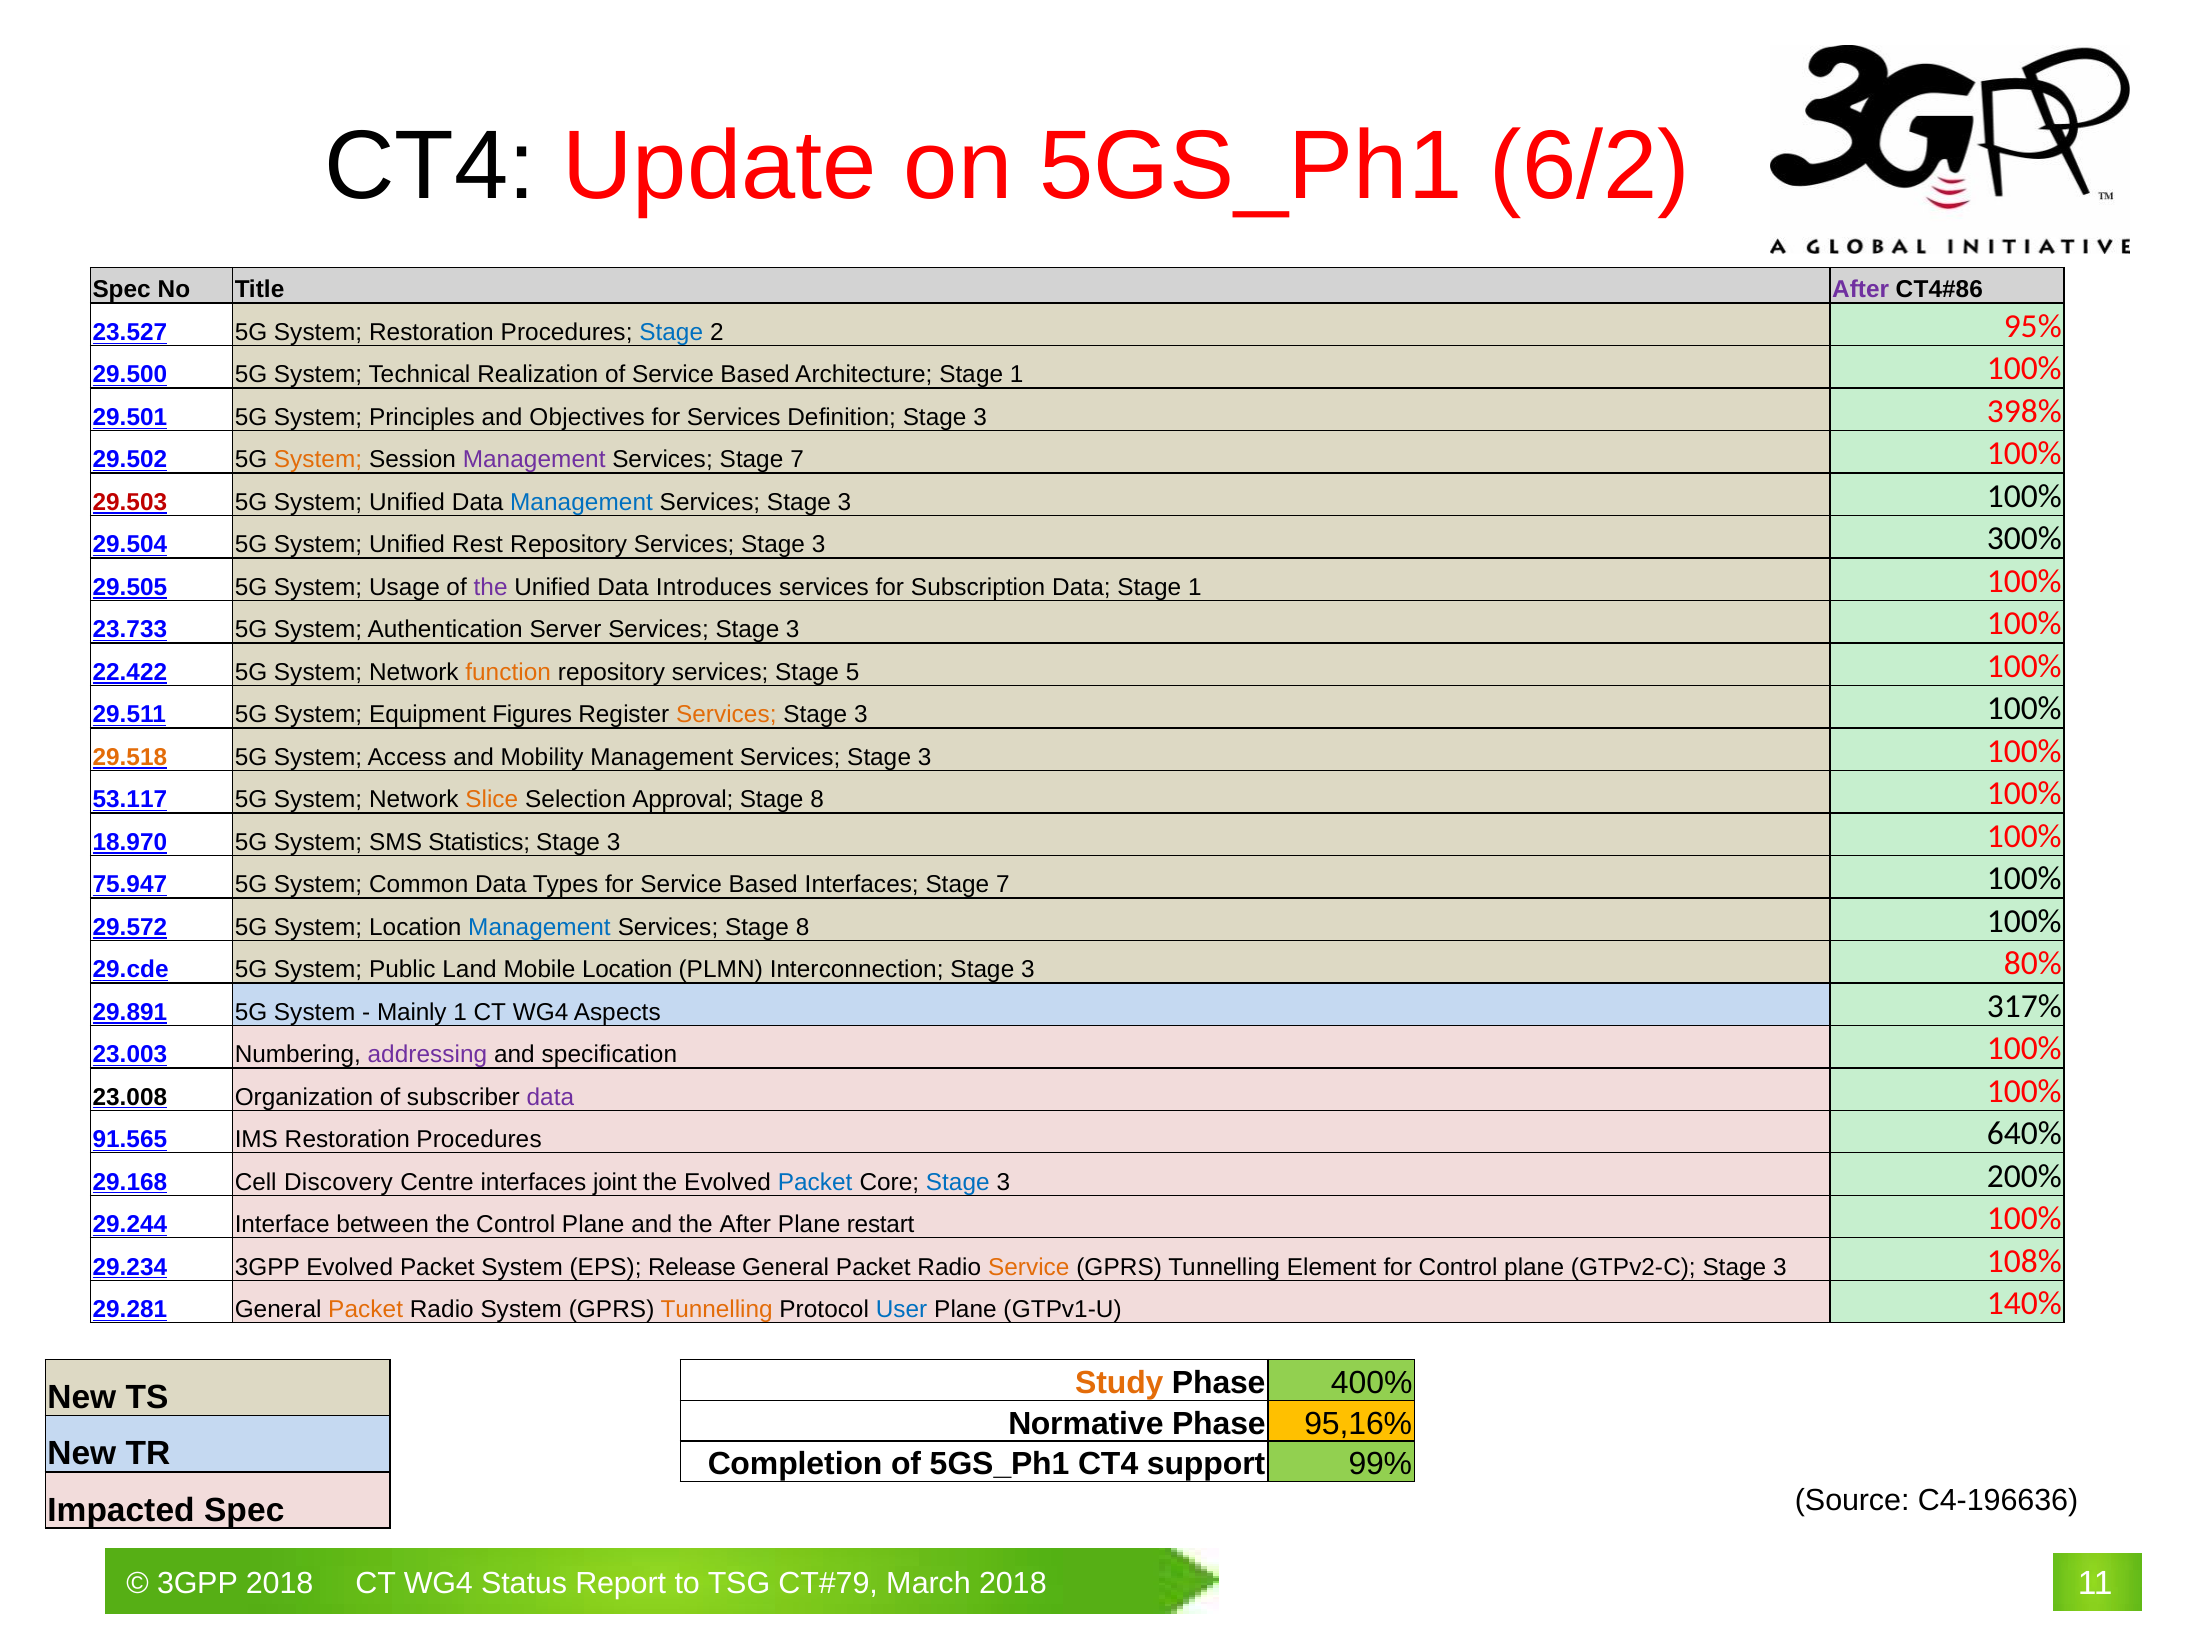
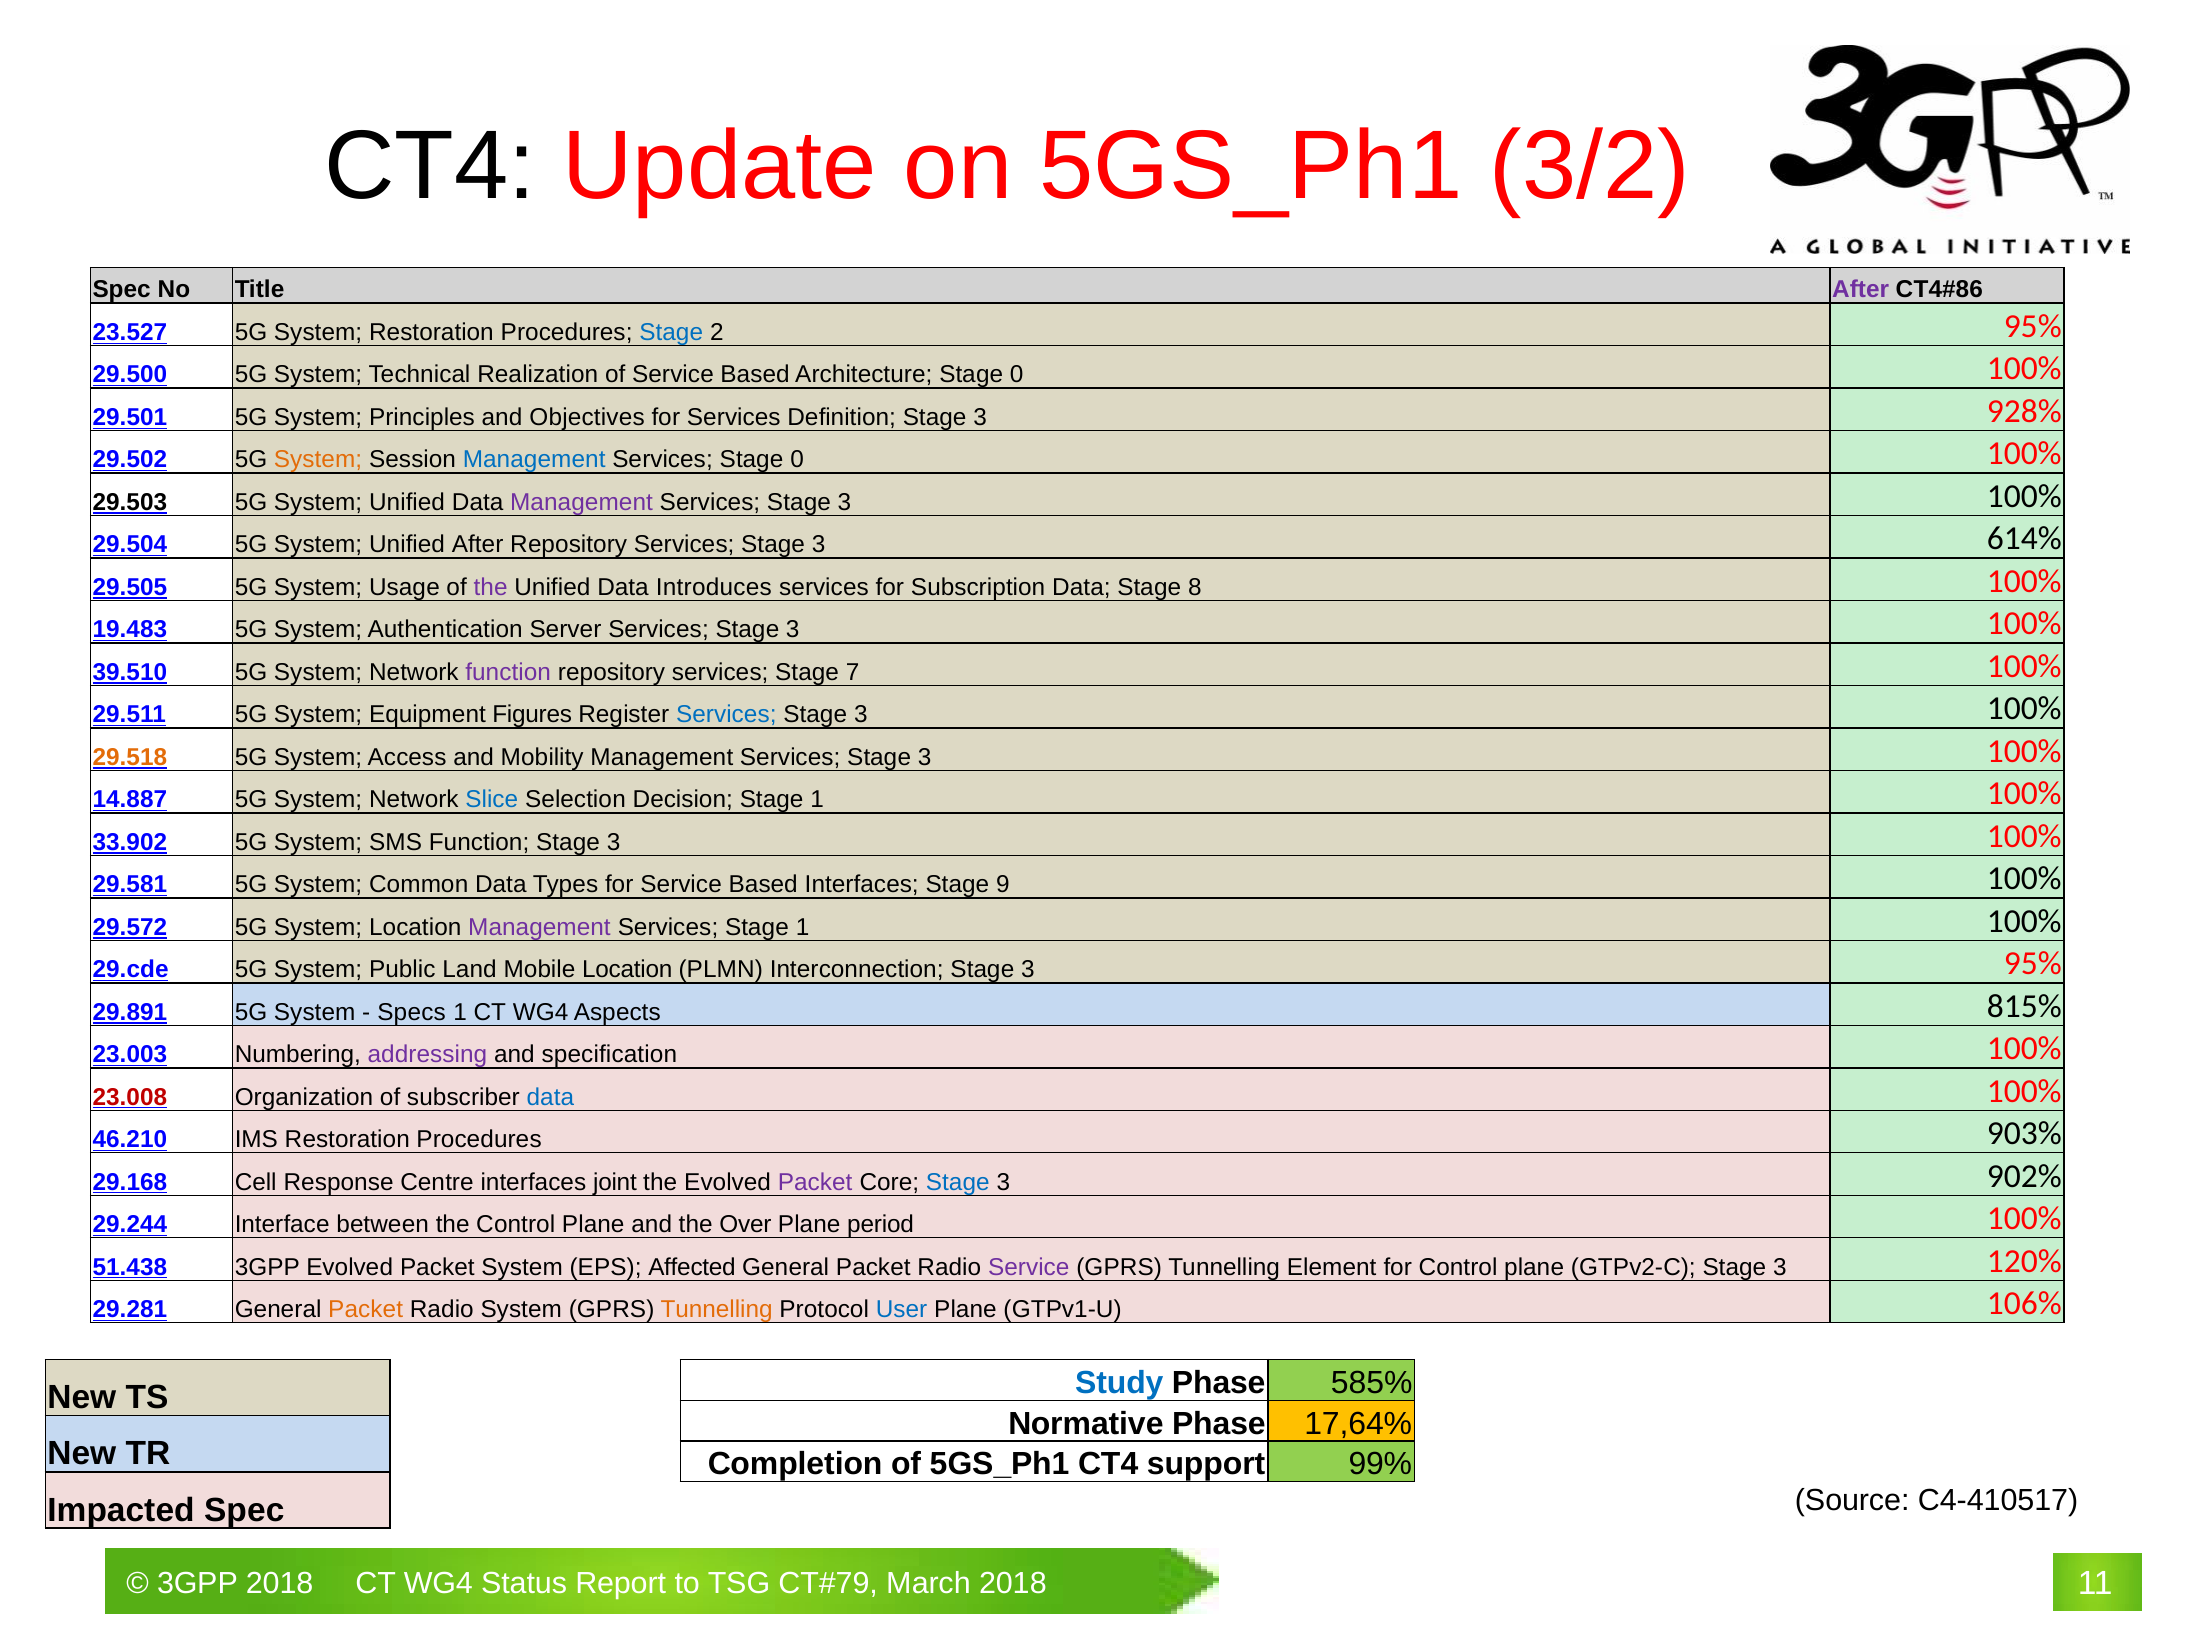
6/2: 6/2 -> 3/2 (1590, 166)
Architecture Stage 1: 1 -> 0 (1017, 375)
398%: 398% -> 928% (2024, 411)
Management colour: purple -> blue (534, 460)
Services Stage 7: 7 -> 0 (797, 460)
29.503 colour: red -> black (130, 502)
Management colour: blue -> purple (581, 502)
Unified Rest: Rest -> After (478, 545)
300%: 300% -> 614% (2024, 539)
Data Stage 1: 1 -> 8 (1195, 587)
23.733: 23.733 -> 19.483 (130, 630)
22.422: 22.422 -> 39.510 (130, 672)
function colour: orange -> purple (508, 672)
5: 5 -> 7 (853, 672)
Services colour: orange -> blue (726, 715)
53.117: 53.117 -> 14.887 (130, 800)
Slice colour: orange -> blue (492, 800)
Approval: Approval -> Decision (683, 800)
8: 8 -> 1 (817, 800)
18.970: 18.970 -> 33.902 (130, 842)
SMS Statistics: Statistics -> Function (479, 842)
75.947: 75.947 -> 29.581 (130, 885)
Interfaces Stage 7: 7 -> 9 (1003, 885)
Management colour: blue -> purple (539, 927)
Services Stage 8: 8 -> 1 (803, 927)
3 80%: 80% -> 95% (2033, 963)
Mainly: Mainly -> Specs (412, 1012)
317%: 317% -> 815% (2024, 1006)
23.008 colour: black -> red (130, 1097)
data colour: purple -> blue (550, 1097)
91.565: 91.565 -> 46.210 (130, 1139)
640%: 640% -> 903% (2024, 1133)
Discovery: Discovery -> Response (339, 1182)
Packet colour: blue -> purple (815, 1182)
200%: 200% -> 902% (2024, 1176)
the After: After -> Over (745, 1224)
restart: restart -> period (881, 1224)
29.234: 29.234 -> 51.438 (130, 1267)
Release: Release -> Affected (692, 1267)
Service colour: orange -> purple (1029, 1267)
108%: 108% -> 120% (2024, 1261)
140%: 140% -> 106% (2024, 1303)
Study colour: orange -> blue (1119, 1383)
400%: 400% -> 585% (1372, 1383)
95,16%: 95,16% -> 17,64% (1358, 1423)
C4-196636: C4-196636 -> C4-410517 (1998, 1500)
